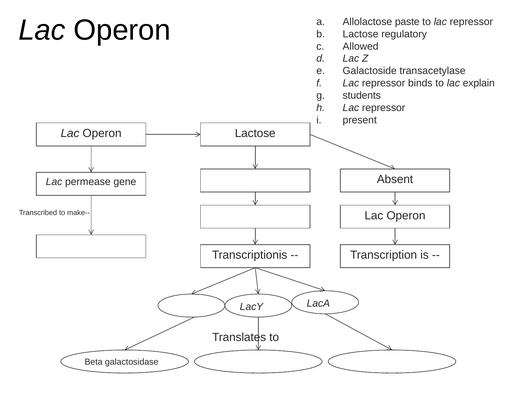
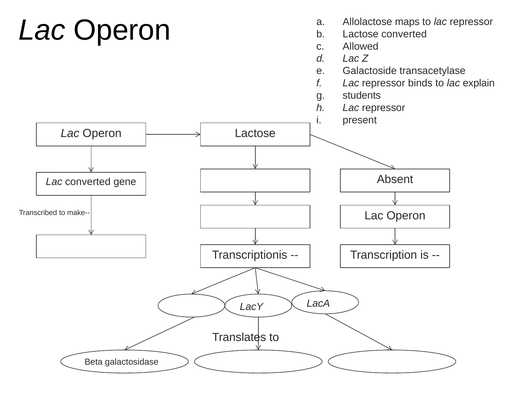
paste: paste -> maps (407, 22)
Lactose regulatory: regulatory -> converted (404, 34)
Lac permease: permease -> converted (88, 181)
